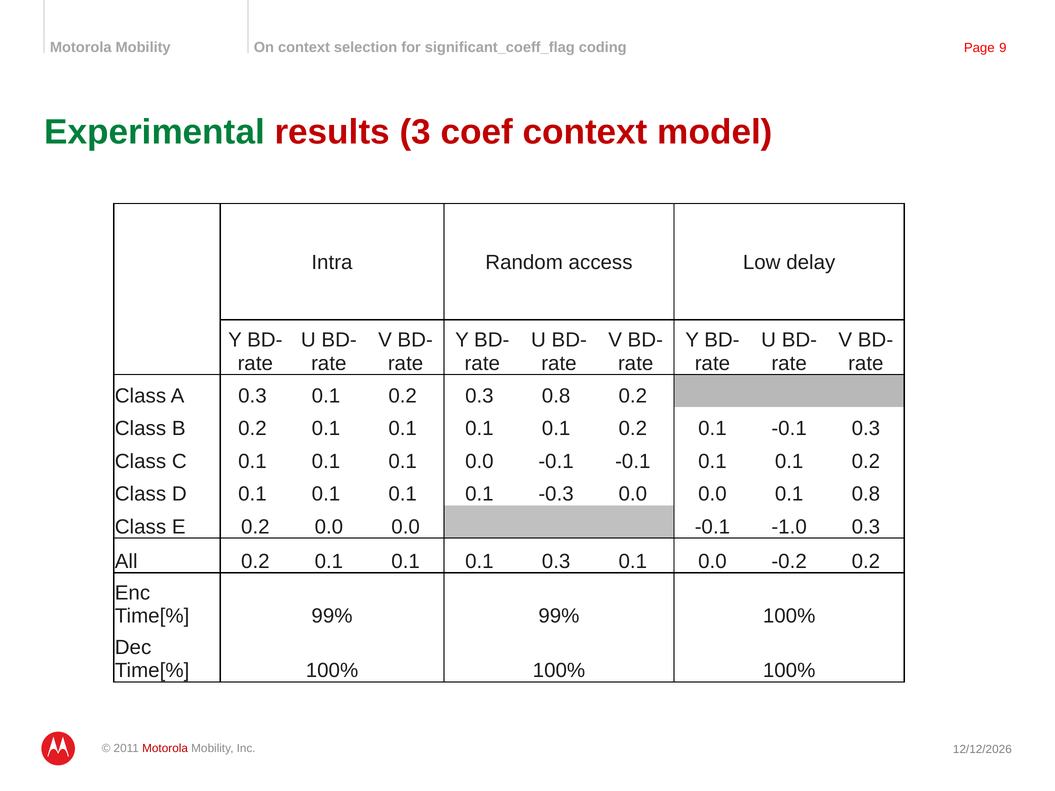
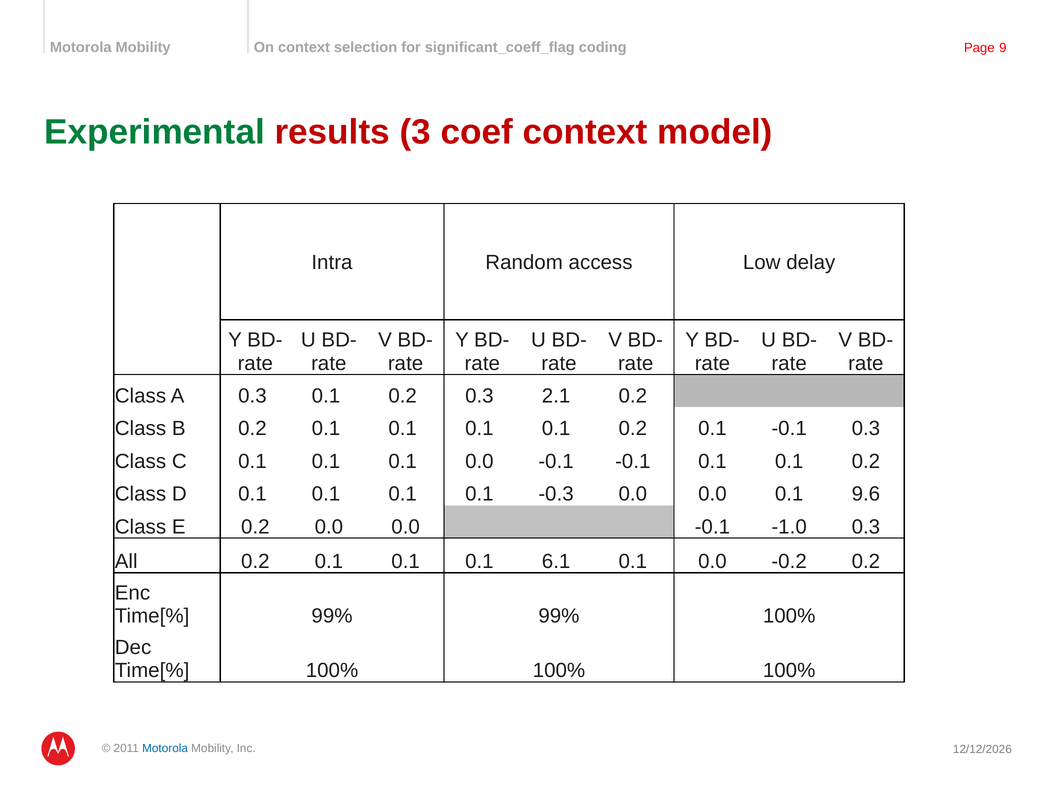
0.3 0.8: 0.8 -> 2.1 (556, 396)
0.1 0.8: 0.8 -> 9.6 (866, 494)
0.1 0.3: 0.3 -> 6.1 (556, 562)
Motorola colour: red -> blue (165, 749)
